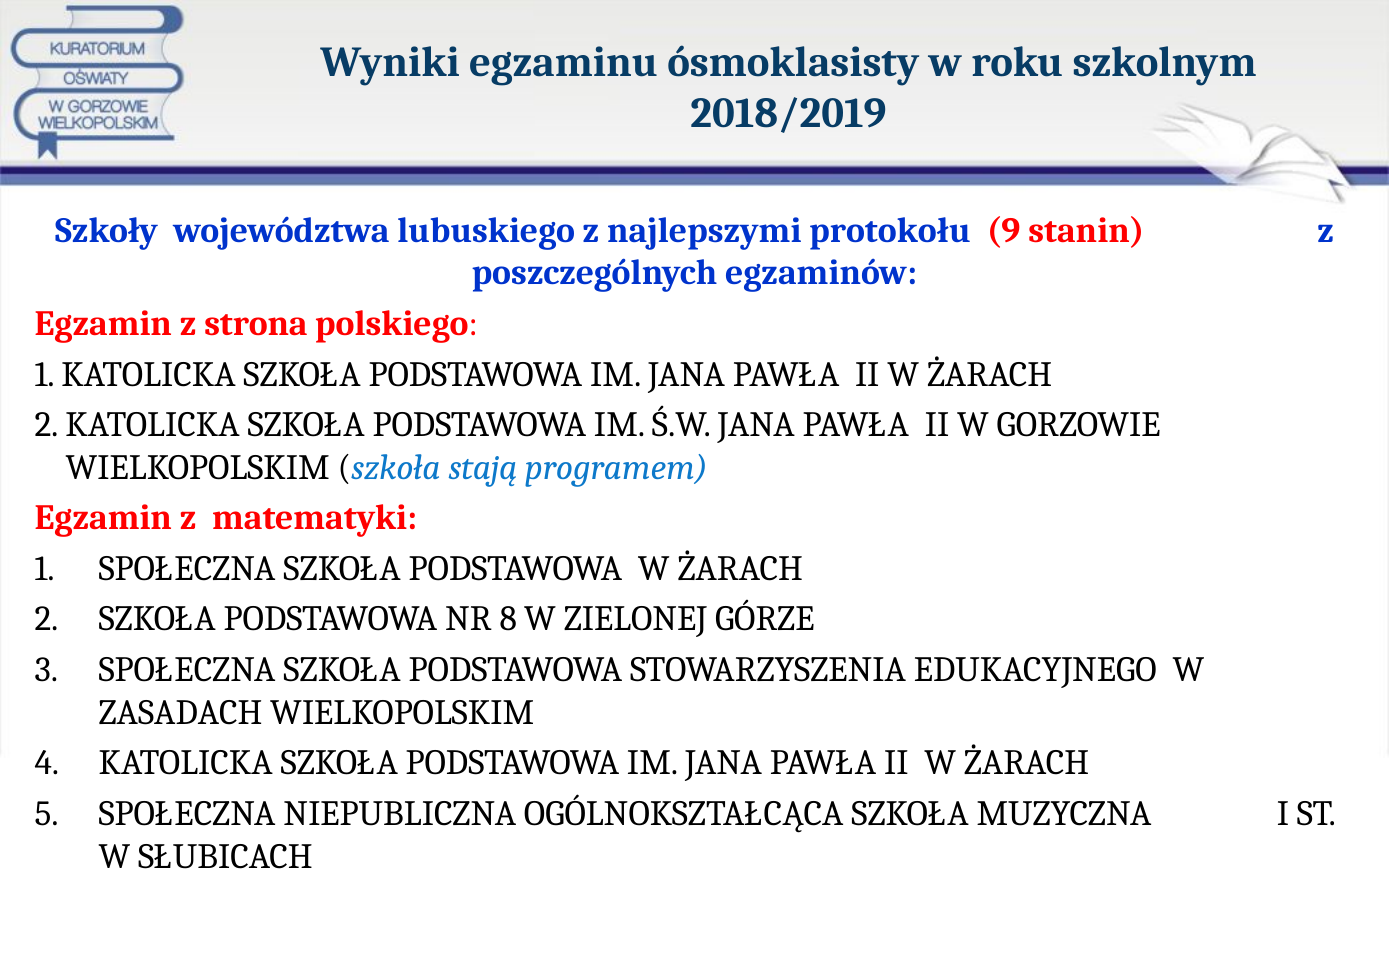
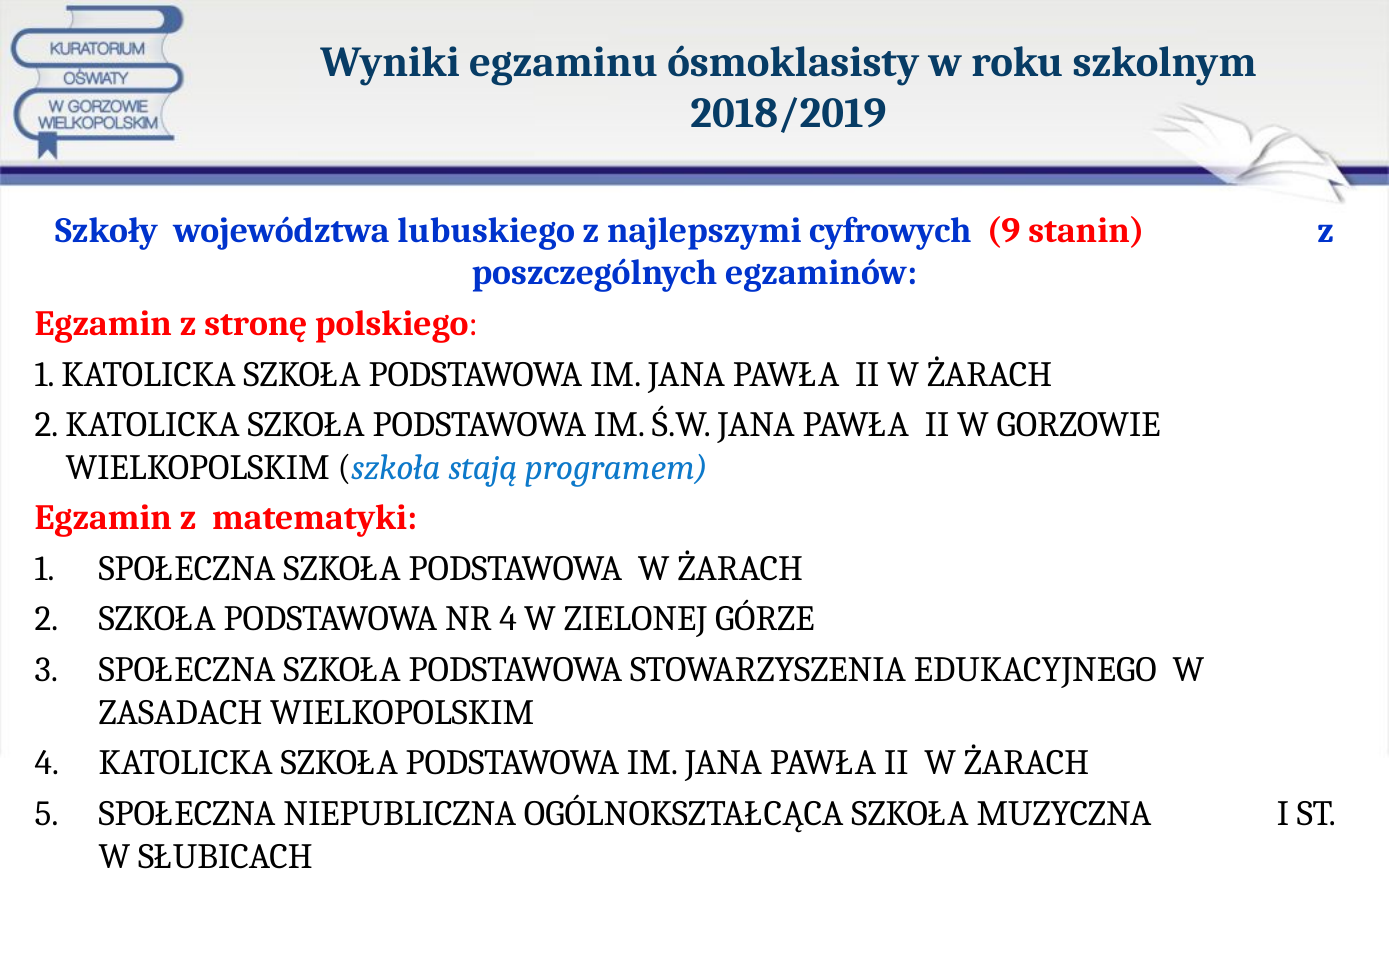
protokołu: protokołu -> cyfrowych (890, 231)
strona: strona -> stronę (256, 324)
NR 8: 8 -> 4 (508, 620)
